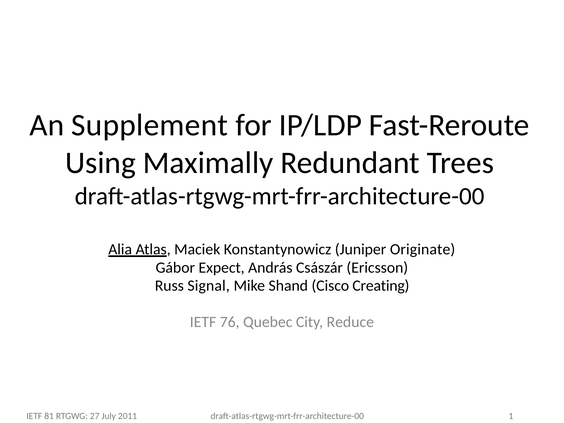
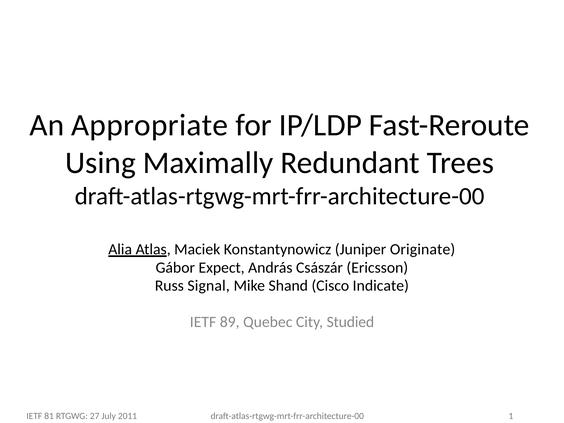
Supplement: Supplement -> Appropriate (150, 125)
Creating: Creating -> Indicate (381, 286)
76: 76 -> 89 (230, 322)
Reduce: Reduce -> Studied (350, 322)
